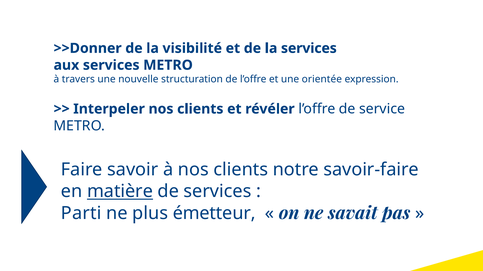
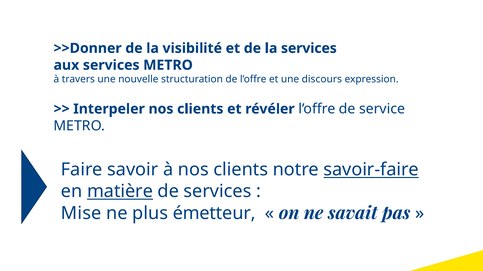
orientée: orientée -> discours (322, 80)
savoir-faire underline: none -> present (371, 170)
Parti: Parti -> Mise (81, 214)
